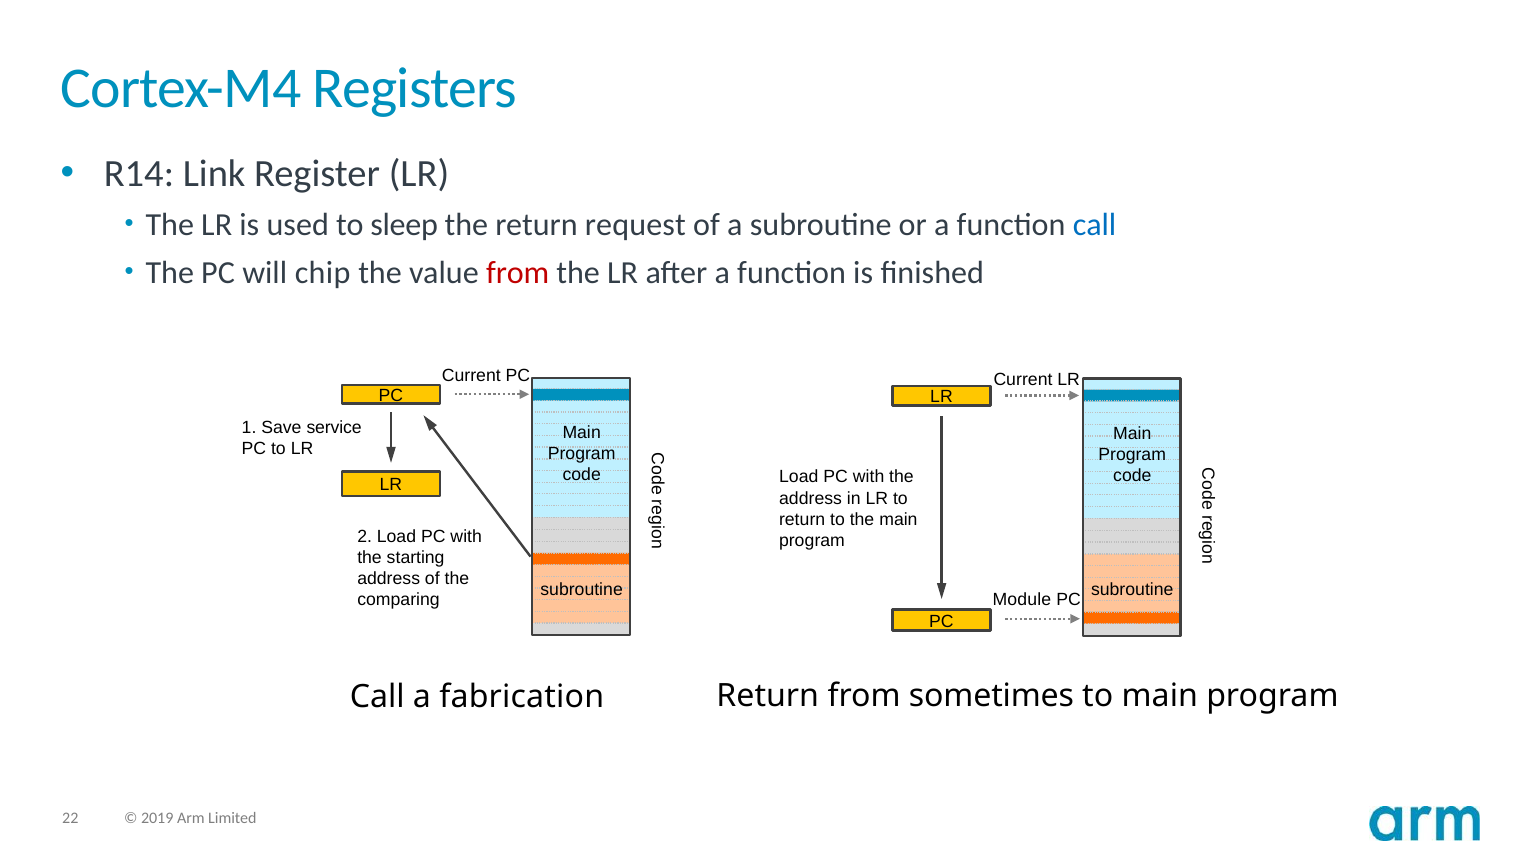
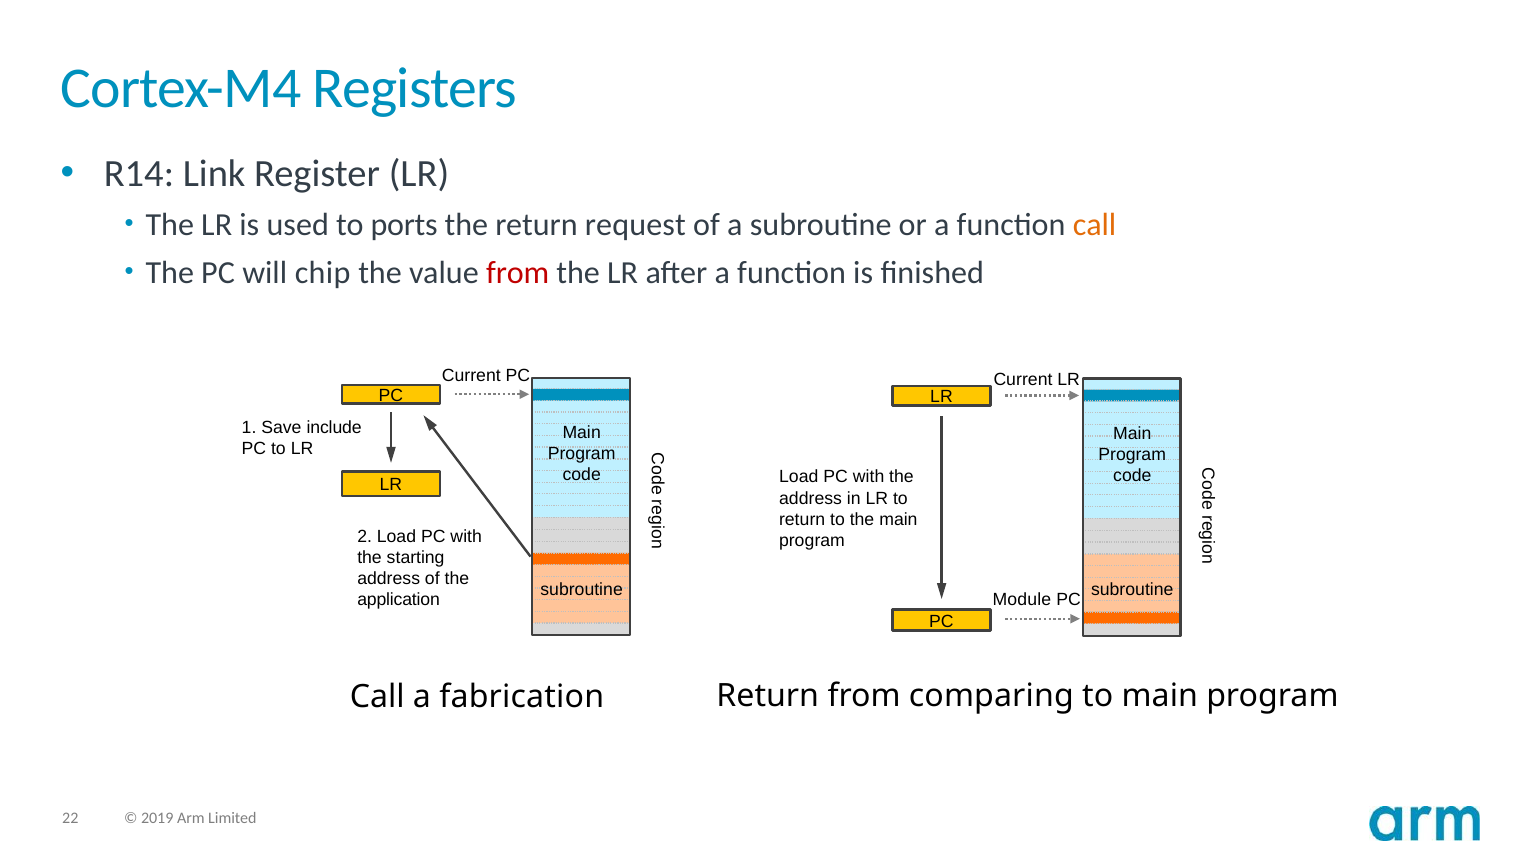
sleep: sleep -> ports (404, 225)
call colour: blue -> orange (1095, 225)
service: service -> include (334, 428)
comparing: comparing -> application (399, 600)
sometimes: sometimes -> comparing (991, 696)
